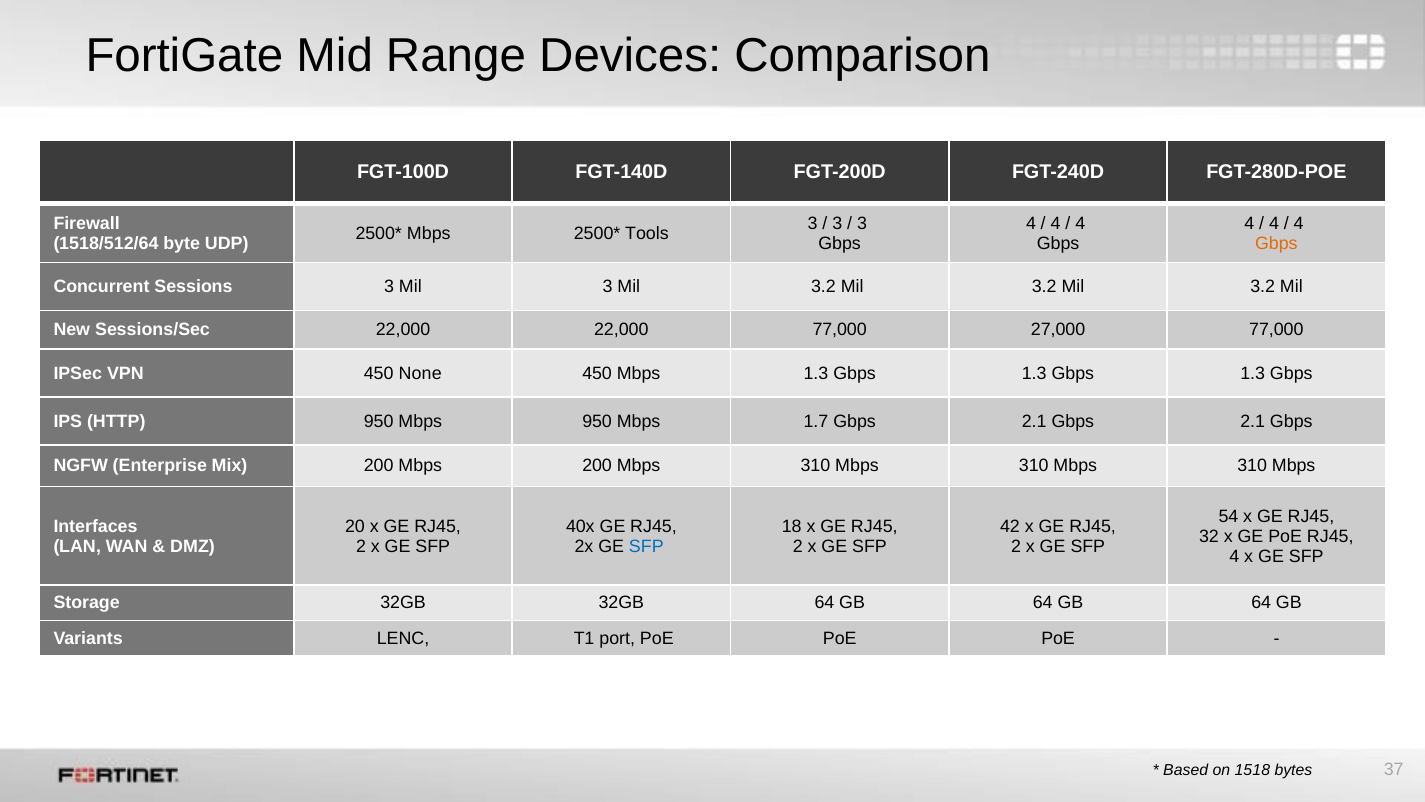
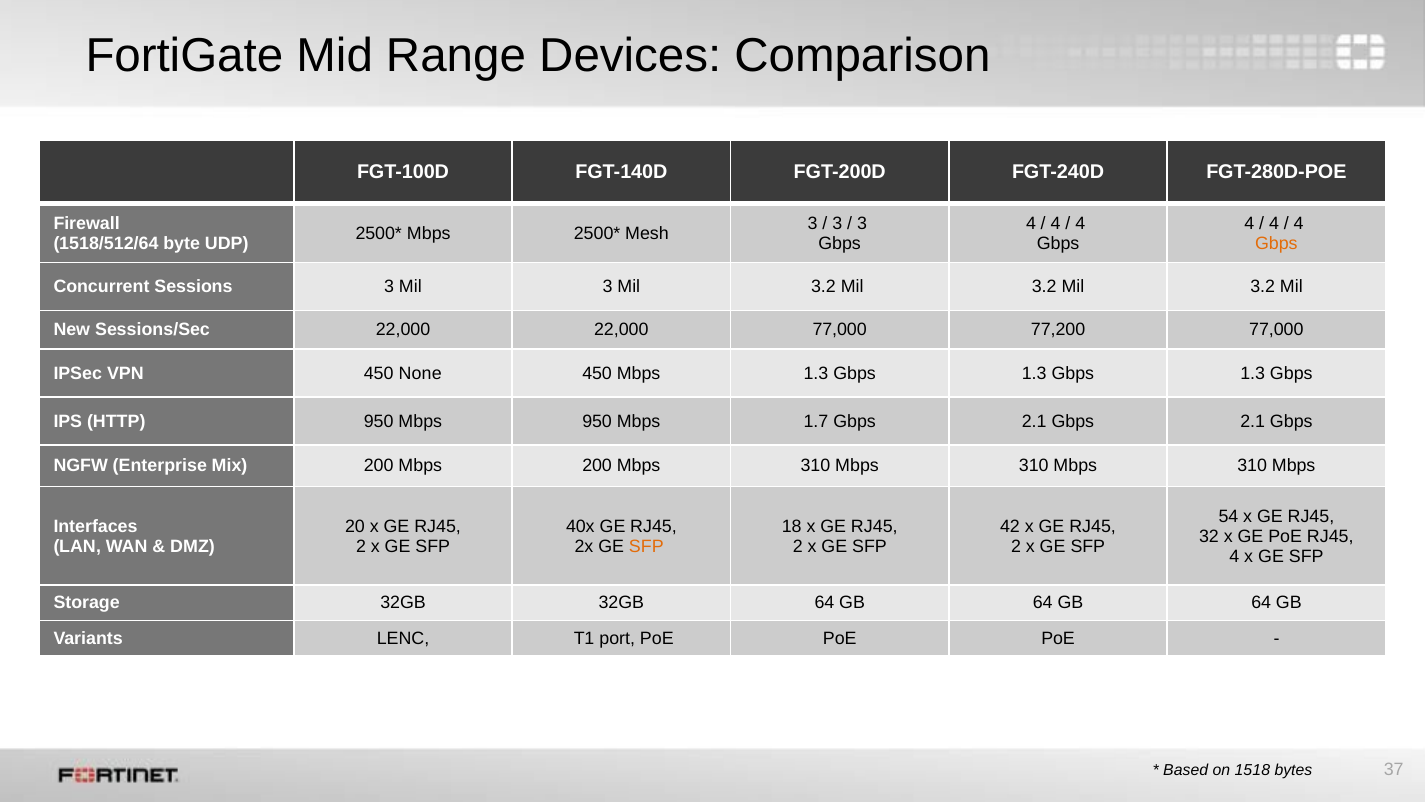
Tools: Tools -> Mesh (647, 233)
27,000: 27,000 -> 77,200 (1058, 330)
SFP colour: blue -> orange (646, 546)
